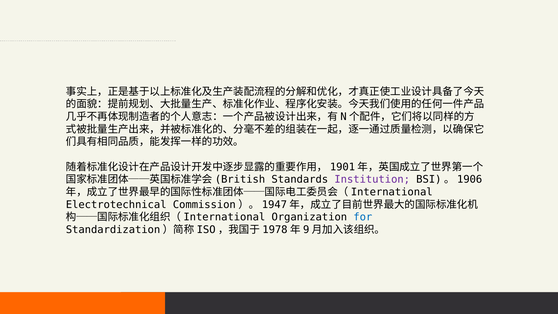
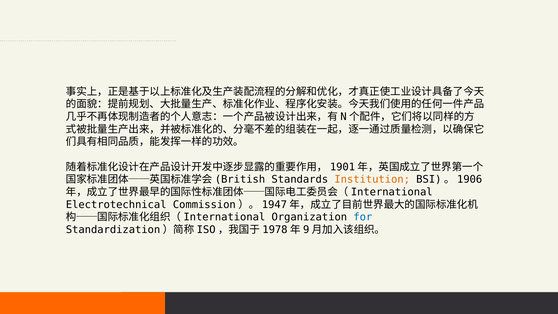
Institution colour: purple -> orange (372, 179)
